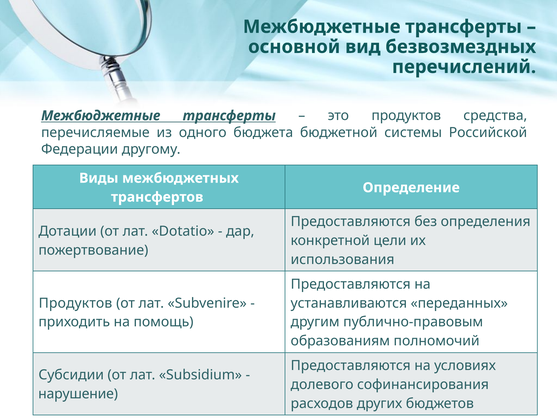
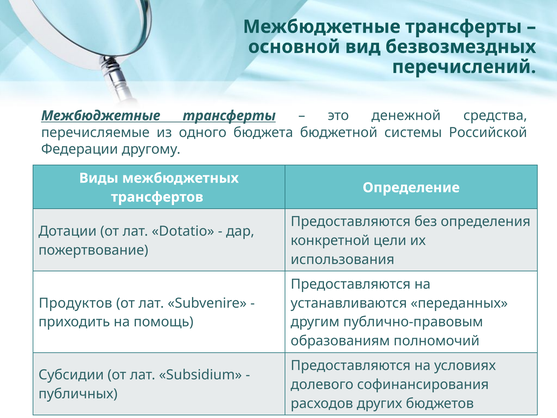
это продуктов: продуктов -> денежной (406, 116)
нарушение: нарушение -> публичных (78, 394)
